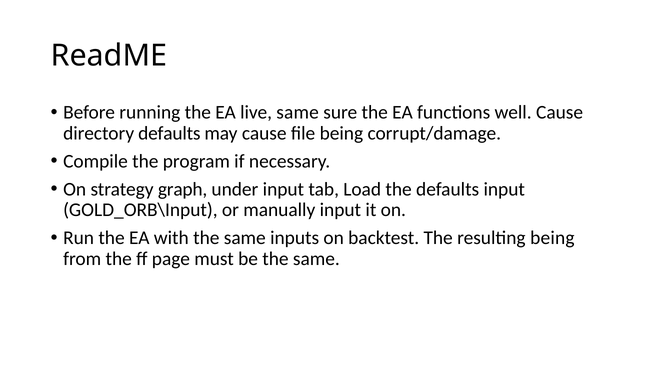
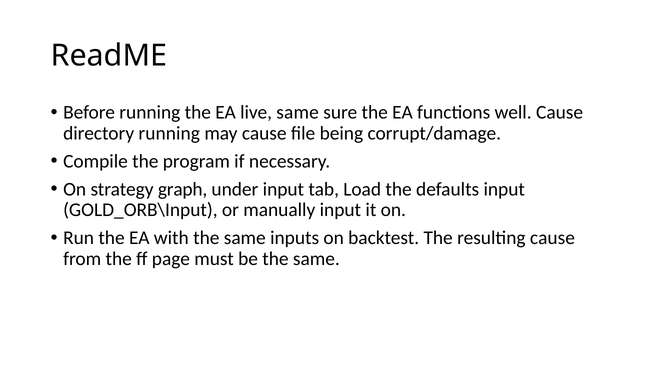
directory defaults: defaults -> running (169, 133)
resulting being: being -> cause (552, 238)
